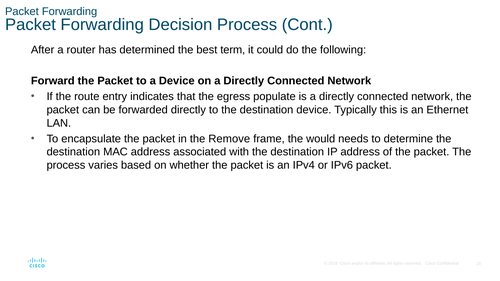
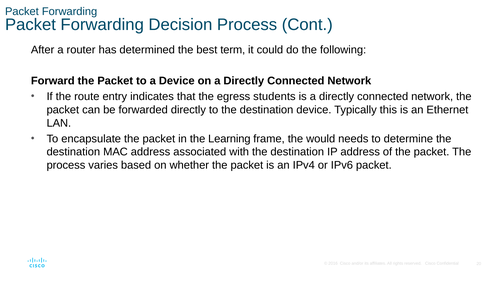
populate: populate -> students (274, 97)
Remove: Remove -> Learning (229, 139)
